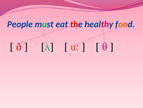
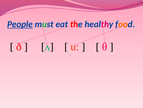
People underline: none -> present (20, 24)
